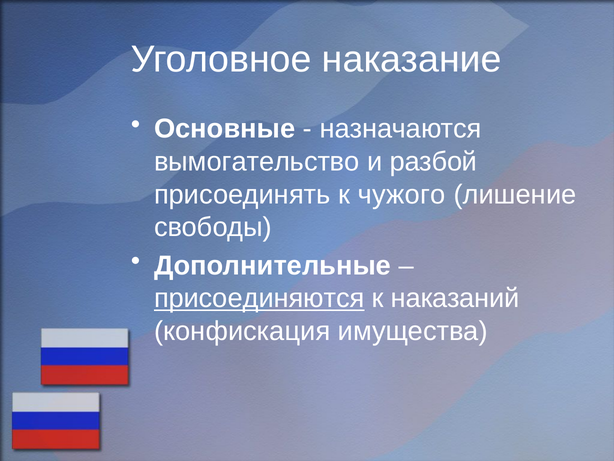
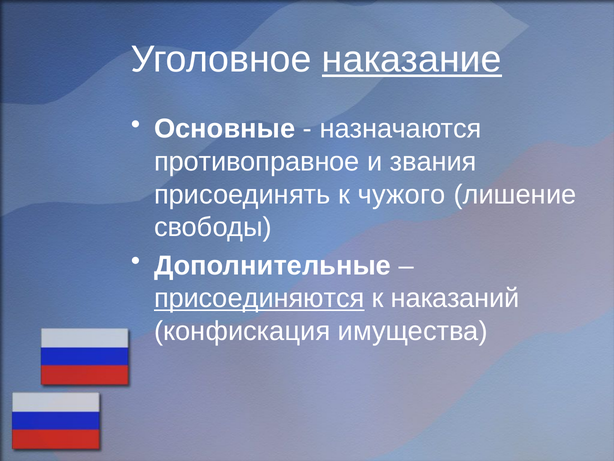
наказание underline: none -> present (412, 59)
вымогательство: вымогательство -> противоправное (257, 162)
разбой: разбой -> звания (433, 162)
